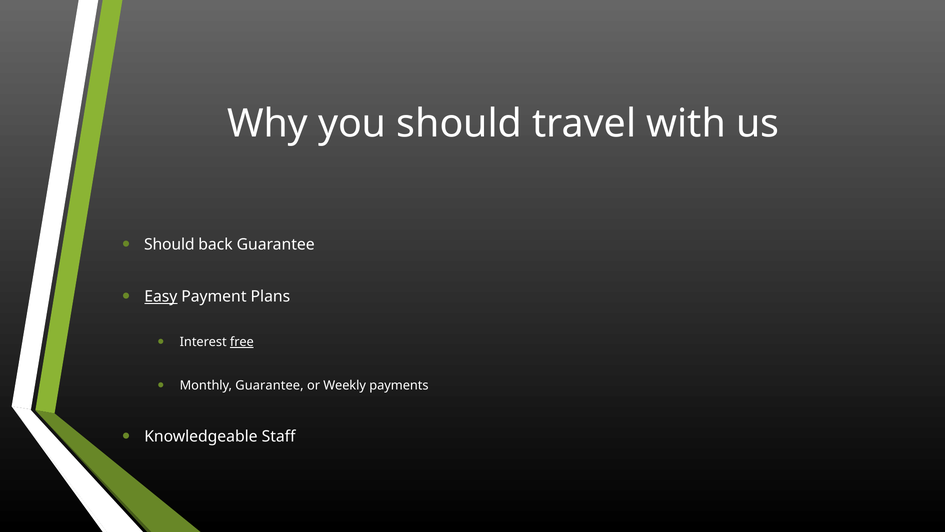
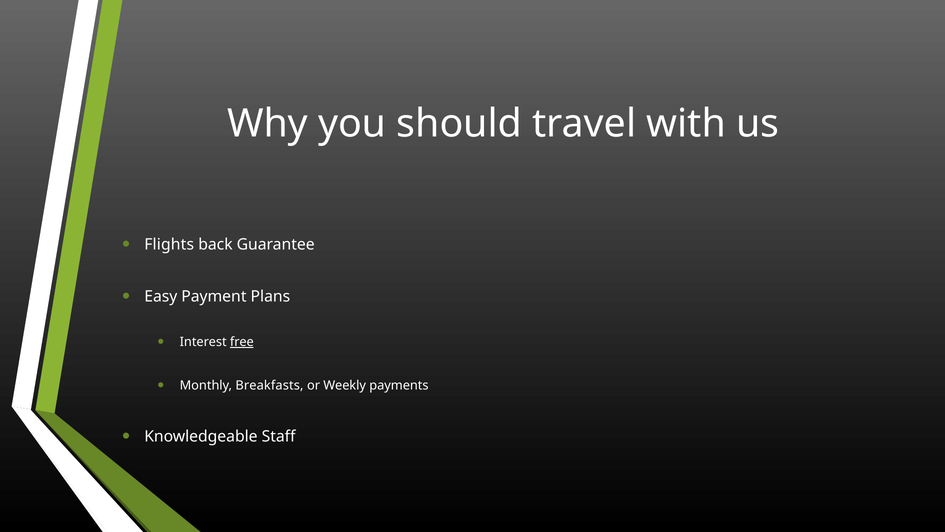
Should: Should -> Flights (169, 244)
Easy underline: present -> none (161, 297)
Monthly Guarantee: Guarantee -> Breakfasts (269, 385)
